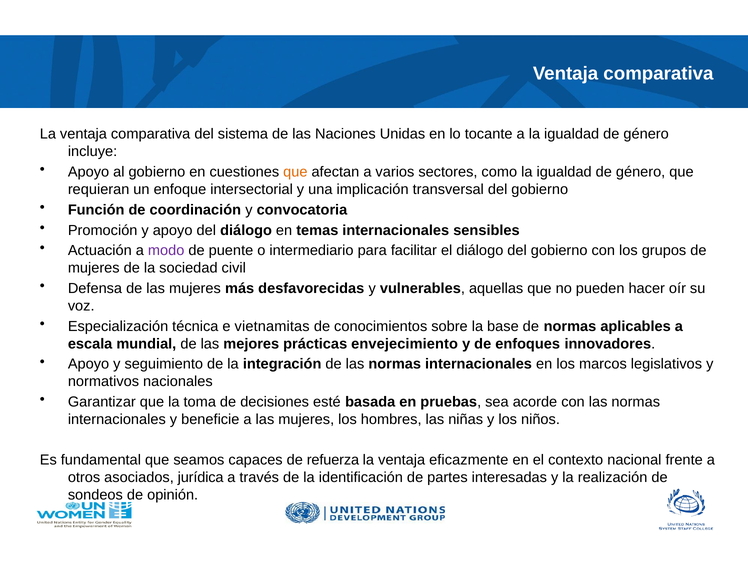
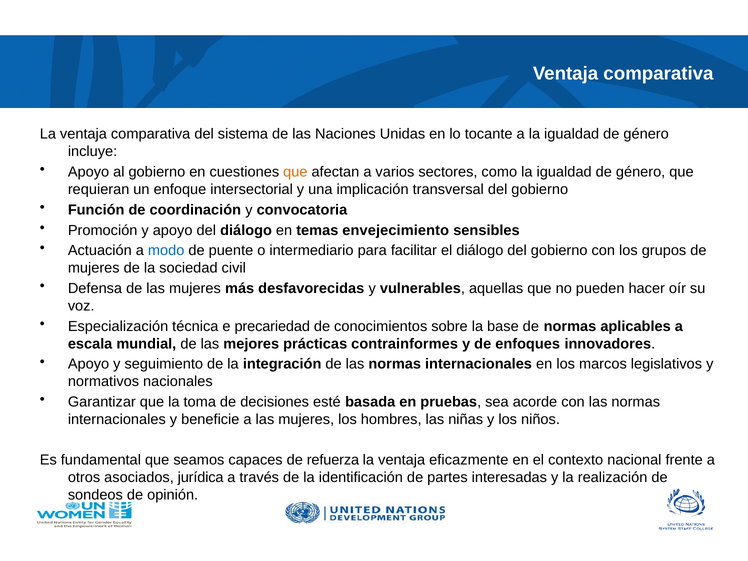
temas internacionales: internacionales -> envejecimiento (396, 230)
modo colour: purple -> blue (166, 251)
vietnamitas: vietnamitas -> precariedad (272, 326)
envejecimiento: envejecimiento -> contrainformes (405, 344)
